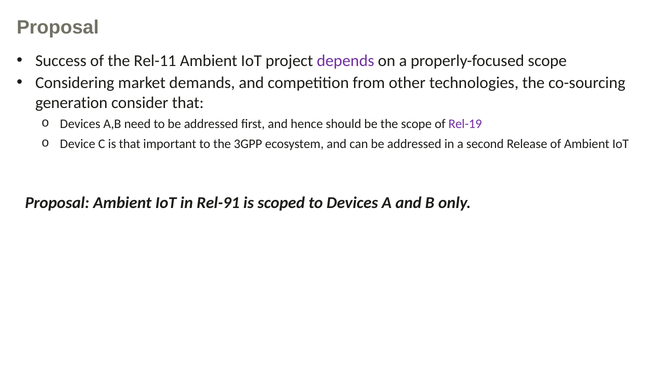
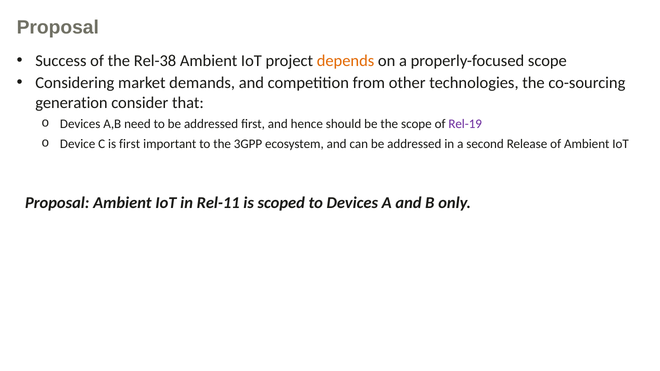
Rel-11: Rel-11 -> Rel-38 (155, 61)
depends colour: purple -> orange (346, 61)
is that: that -> first (130, 144)
Rel-91: Rel-91 -> Rel-11 (218, 203)
